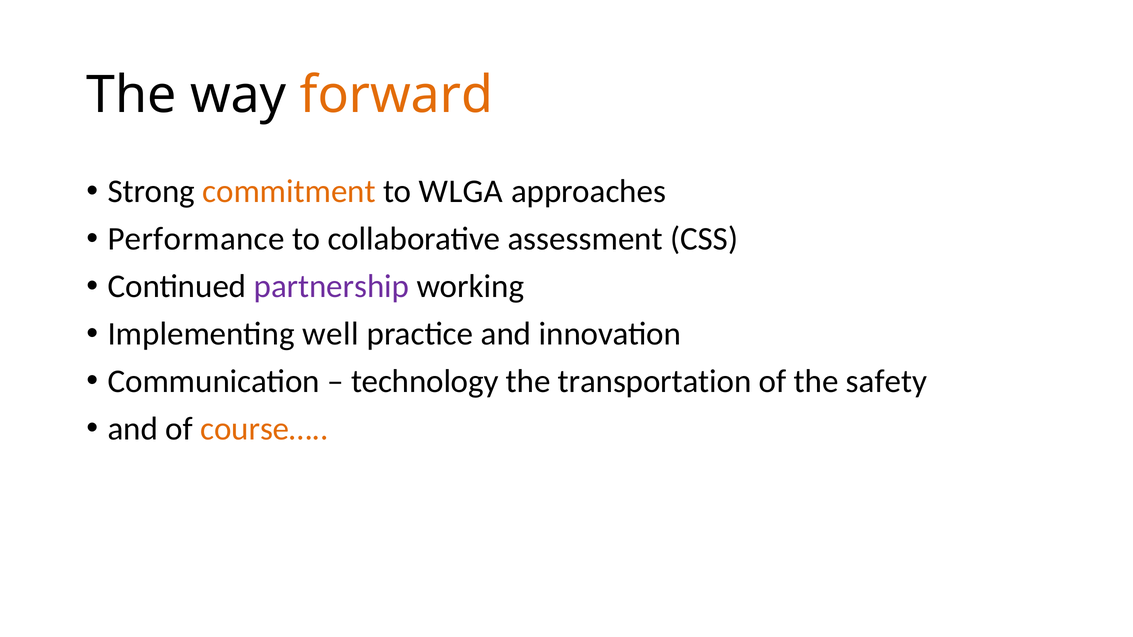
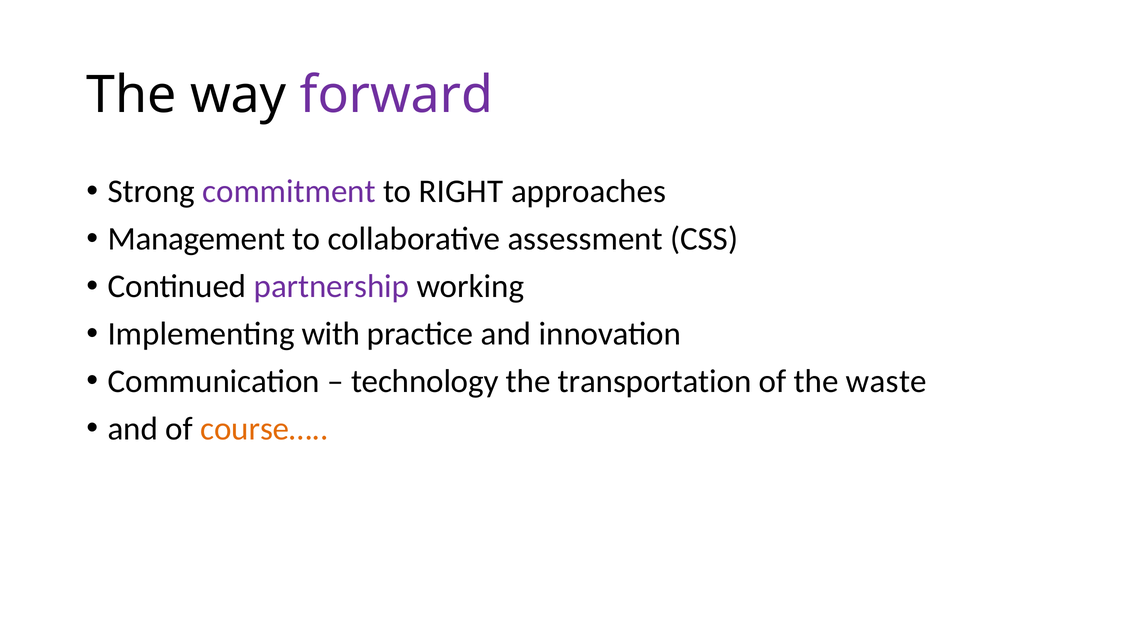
forward colour: orange -> purple (397, 95)
commitment colour: orange -> purple (289, 192)
WLGA: WLGA -> RIGHT (461, 192)
Performance: Performance -> Management (196, 239)
well: well -> with (331, 334)
safety: safety -> waste (886, 382)
